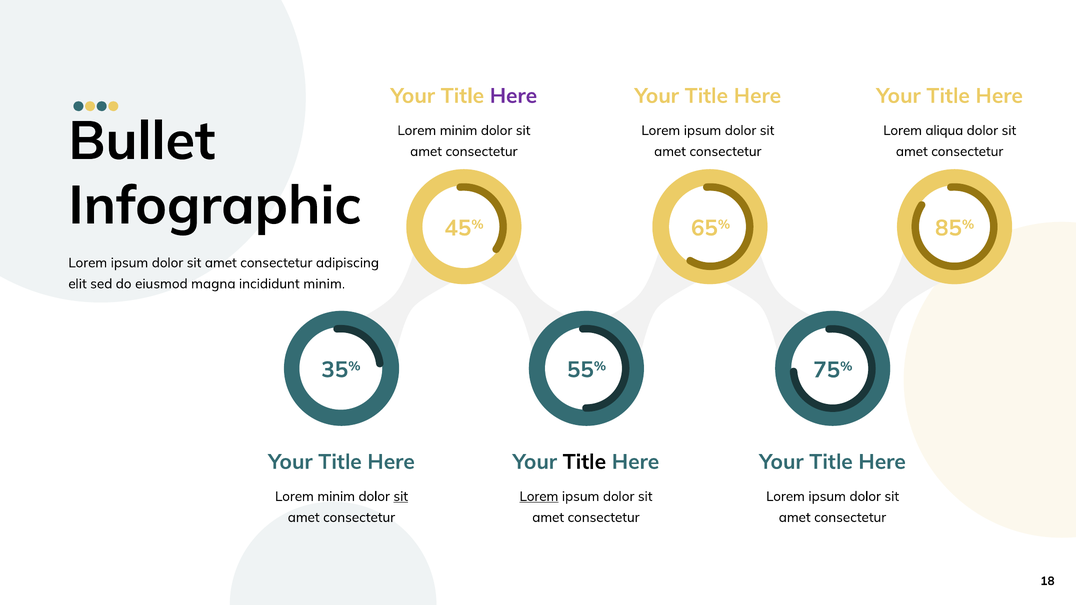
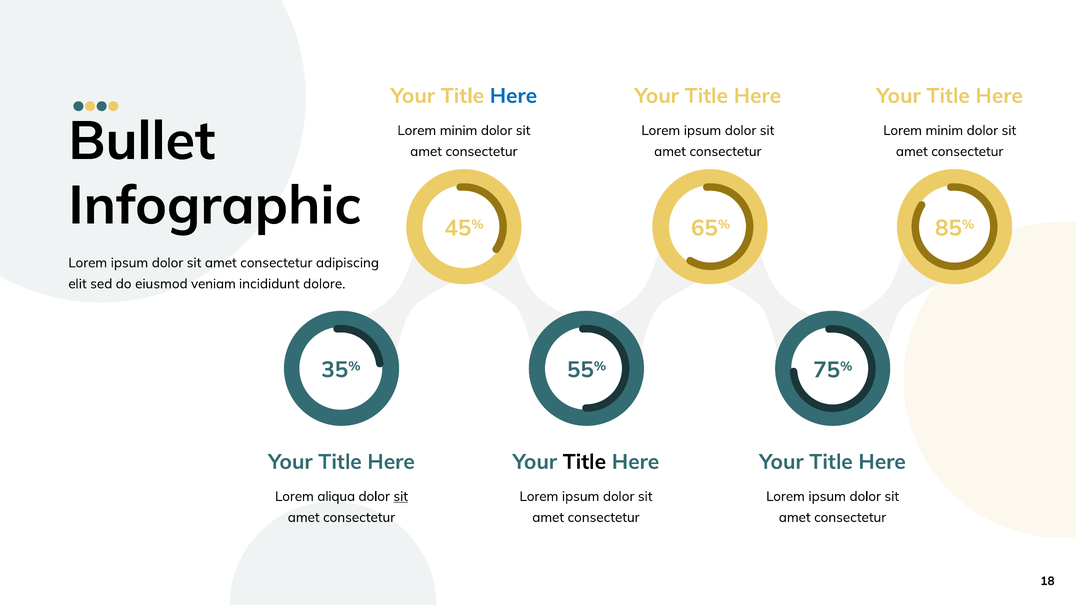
Here colour: purple -> blue (513, 96)
aliqua: aliqua -> minim (944, 131)
magna: magna -> veniam (213, 284)
incididunt minim: minim -> dolore (324, 284)
minim: minim -> aliqua (336, 497)
Lorem underline: present -> none (539, 497)
